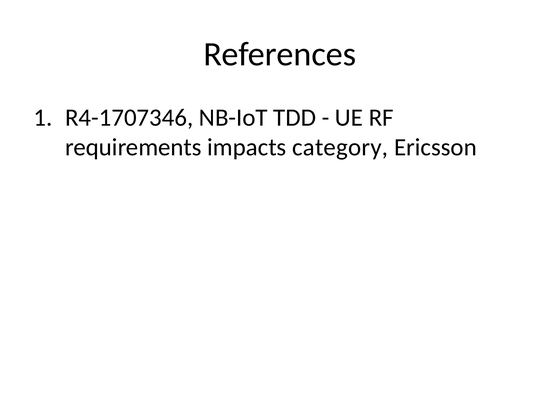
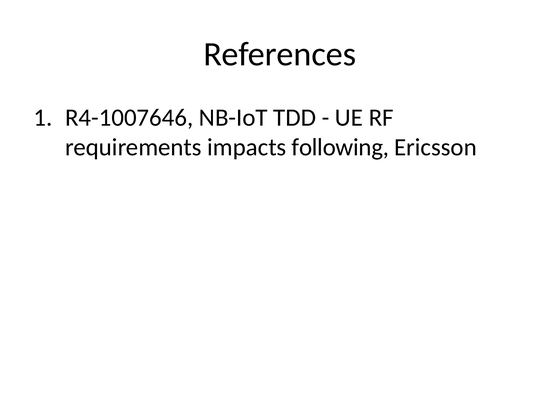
R4-1707346: R4-1707346 -> R4-1007646 (129, 117)
category: category -> following (340, 147)
